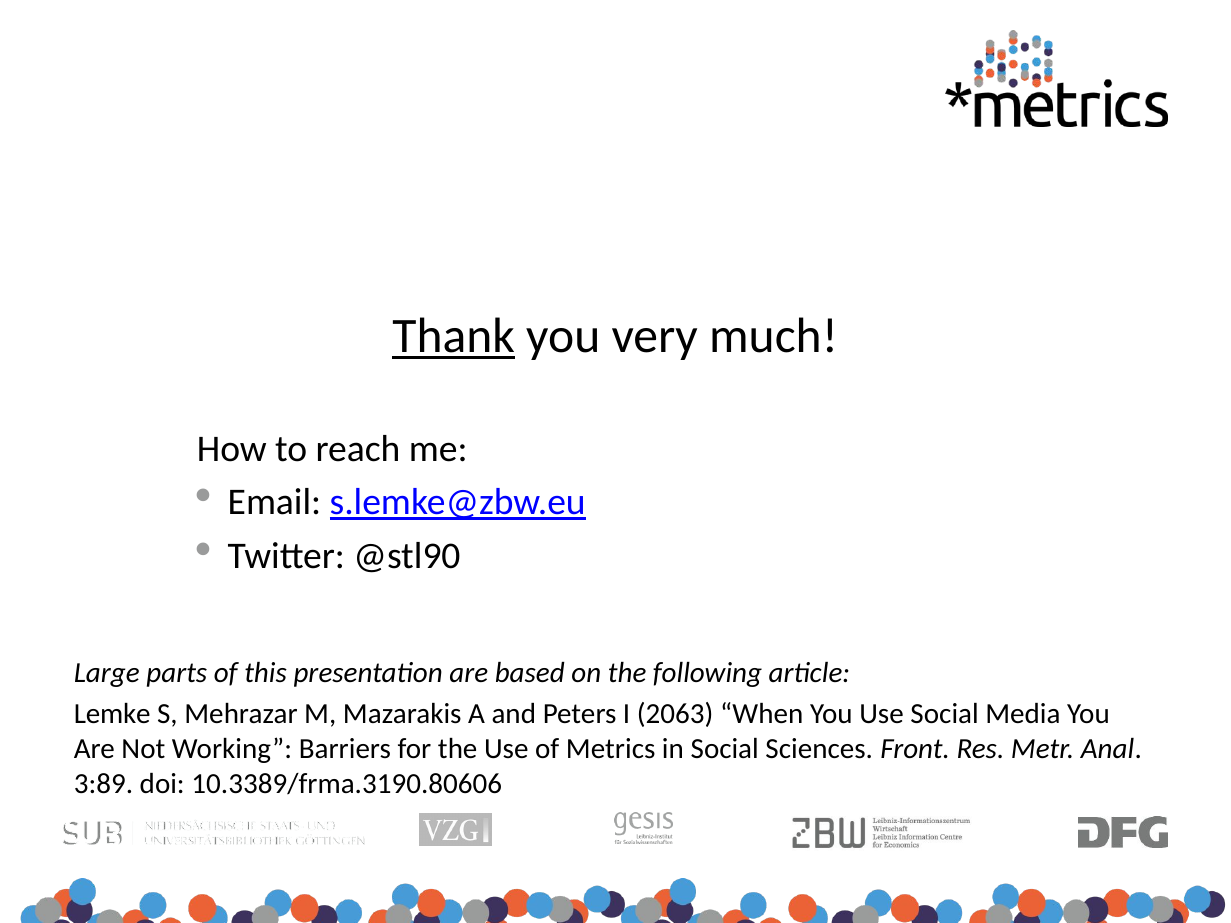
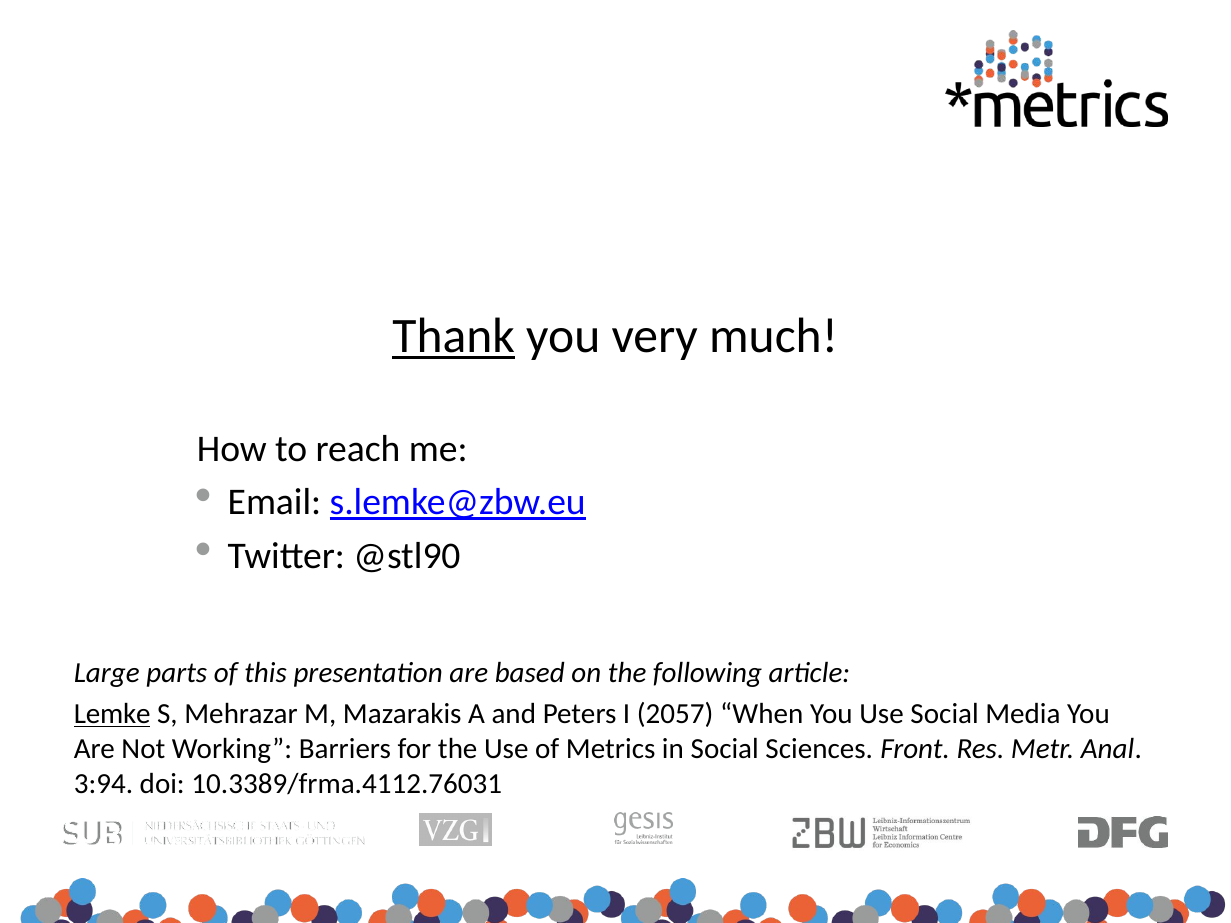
Lemke underline: none -> present (112, 714)
2063: 2063 -> 2057 (675, 714)
3:89: 3:89 -> 3:94 (103, 784)
10.3389/frma.3190.80606: 10.3389/frma.3190.80606 -> 10.3389/frma.4112.76031 (347, 784)
